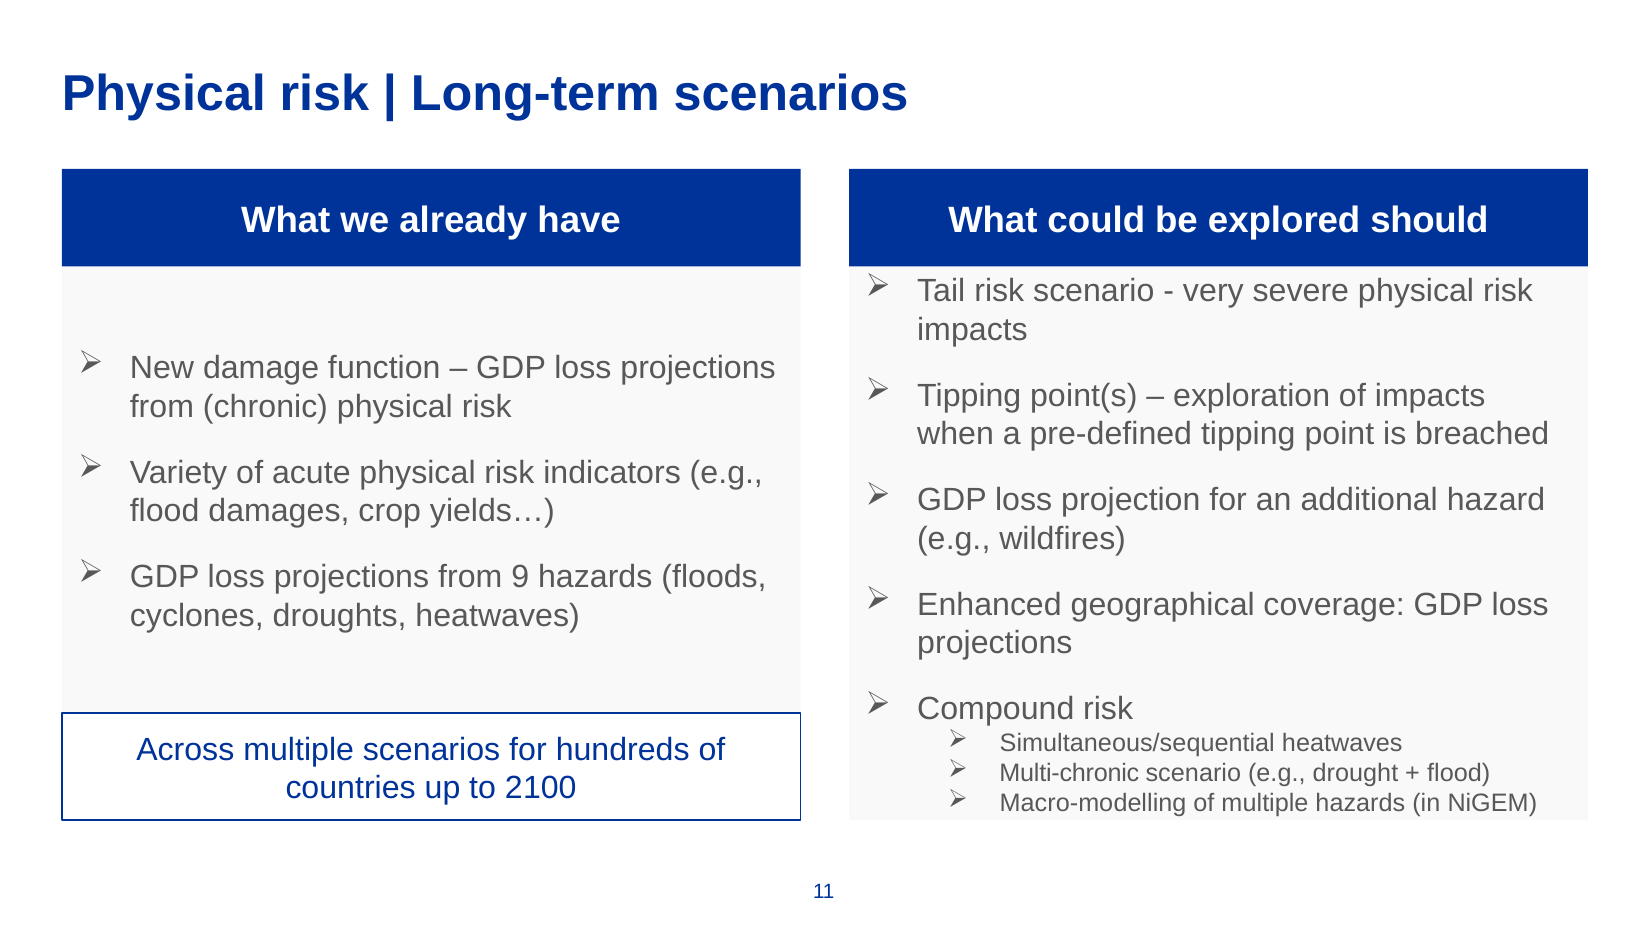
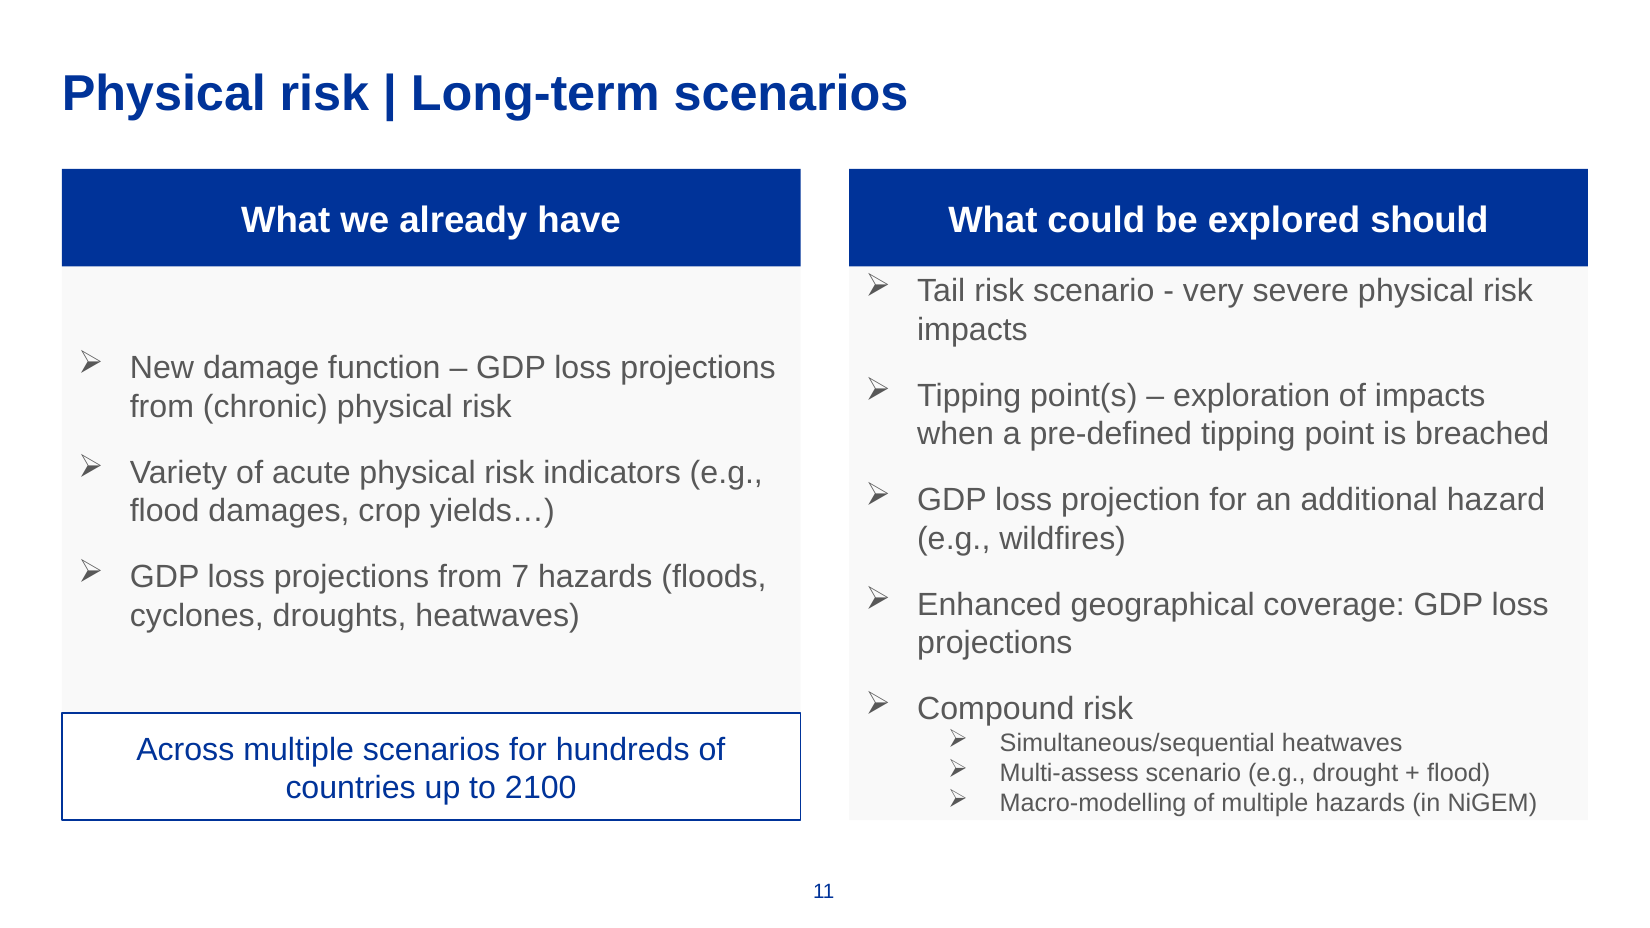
9: 9 -> 7 (520, 577)
Multi-chronic: Multi-chronic -> Multi-assess (1069, 773)
